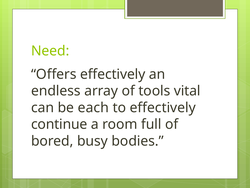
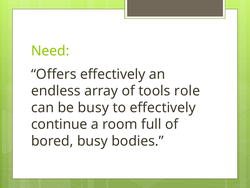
vital: vital -> role (187, 91)
be each: each -> busy (93, 107)
